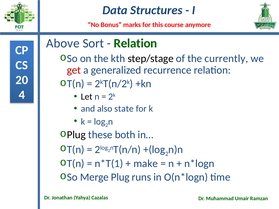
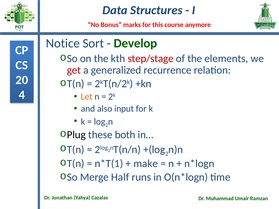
Above: Above -> Notice (63, 43)
Relation: Relation -> Develop (135, 43)
step/stage colour: black -> red (151, 59)
currently: currently -> elements (226, 59)
Let colour: black -> orange (87, 97)
state: state -> input (124, 109)
Merge Plug: Plug -> Half (120, 177)
